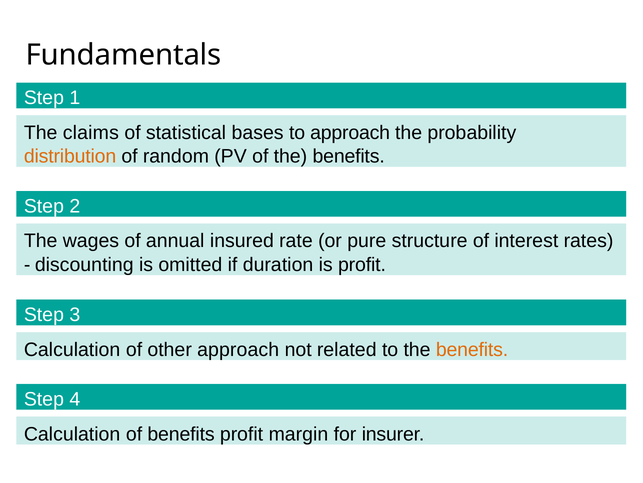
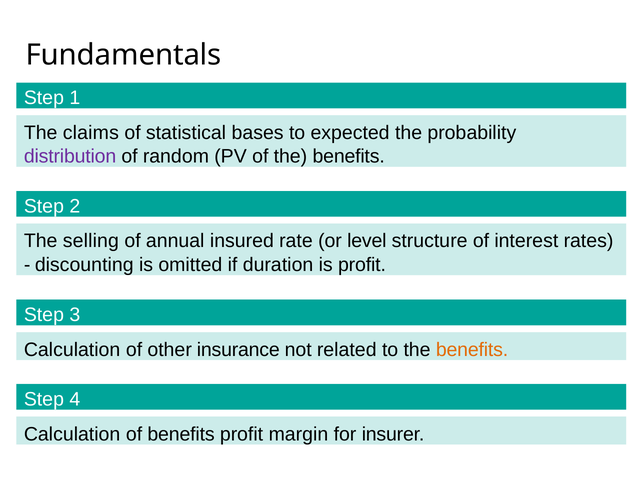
to approach: approach -> expected (350, 133)
distribution colour: orange -> purple (70, 156)
wages: wages -> selling (91, 241)
pure: pure -> level (367, 241)
other approach: approach -> insurance (238, 350)
